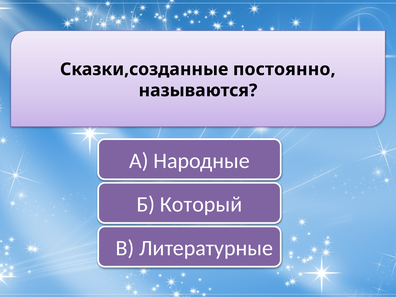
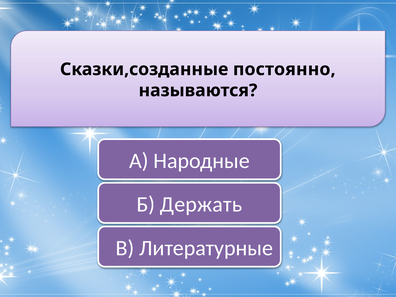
Который: Который -> Держать (201, 204)
